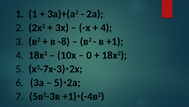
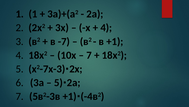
-8: -8 -> -7 (64, 41)
0: 0 -> 7 (89, 55)
